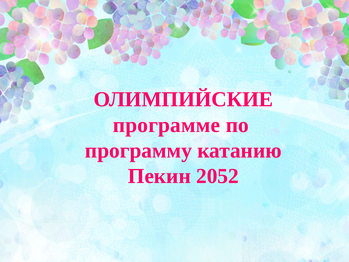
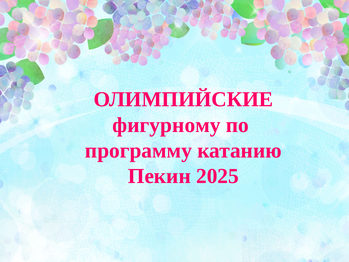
программе: программе -> фигурному (167, 125)
2052: 2052 -> 2025 (217, 176)
